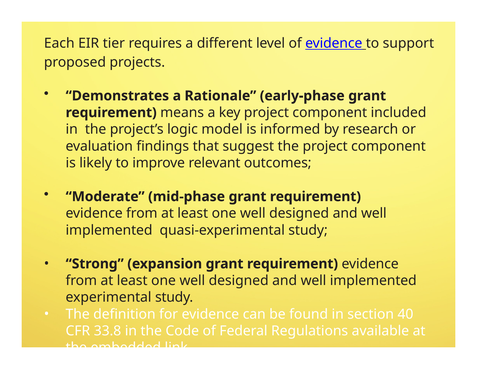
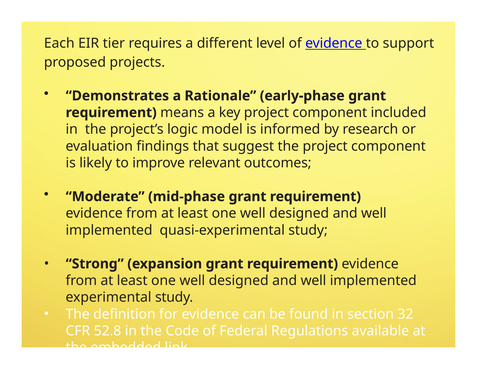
40: 40 -> 32 (405, 314)
33.8: 33.8 -> 52.8 (108, 331)
